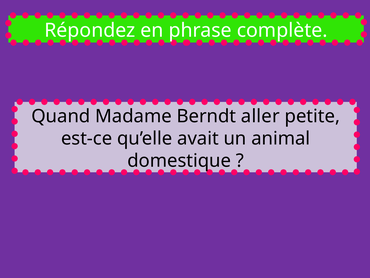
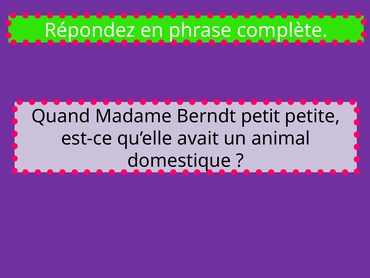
aller: aller -> petit (260, 116)
